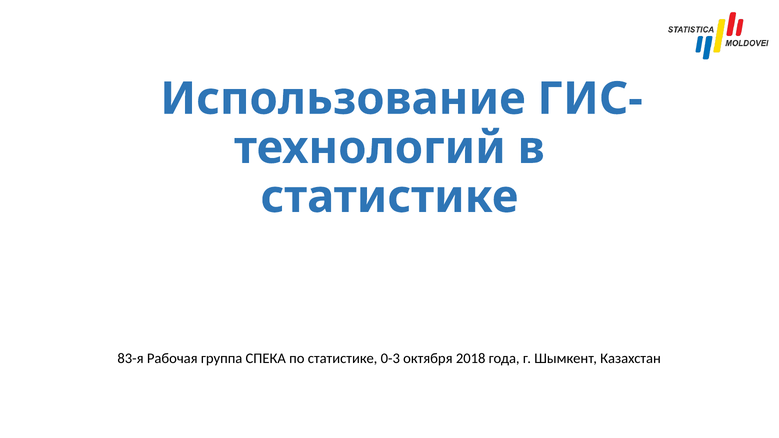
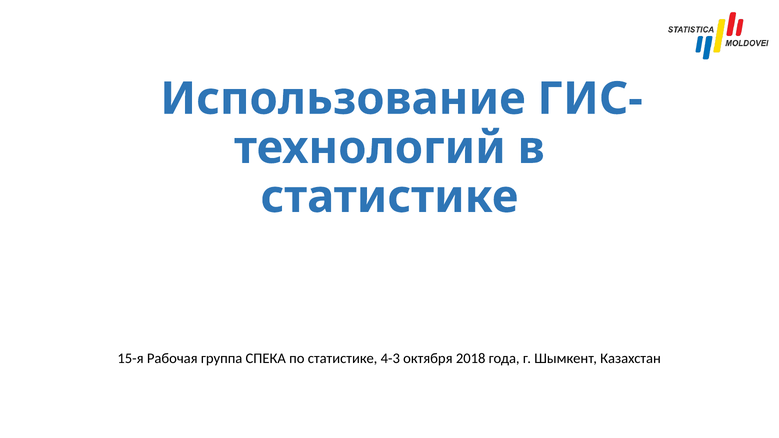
83-я: 83-я -> 15-я (131, 359)
0-3: 0-3 -> 4-3 (390, 359)
